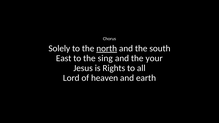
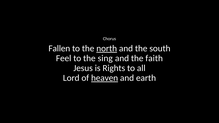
Solely: Solely -> Fallen (59, 48)
East: East -> Feel (64, 58)
your: your -> faith (154, 58)
heaven underline: none -> present (105, 78)
